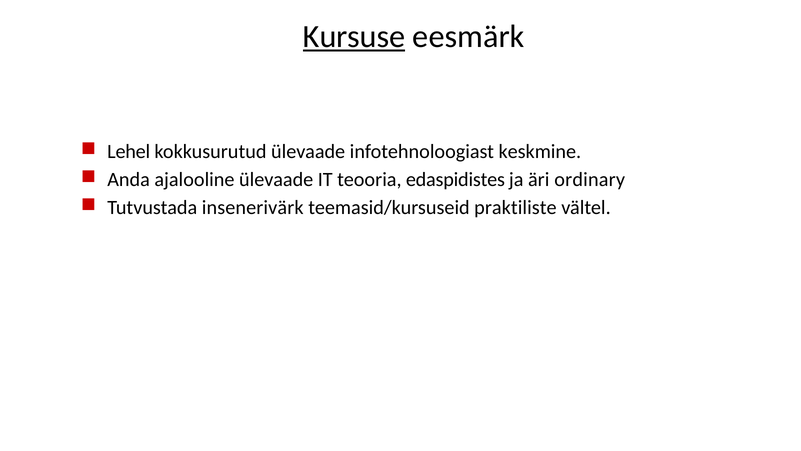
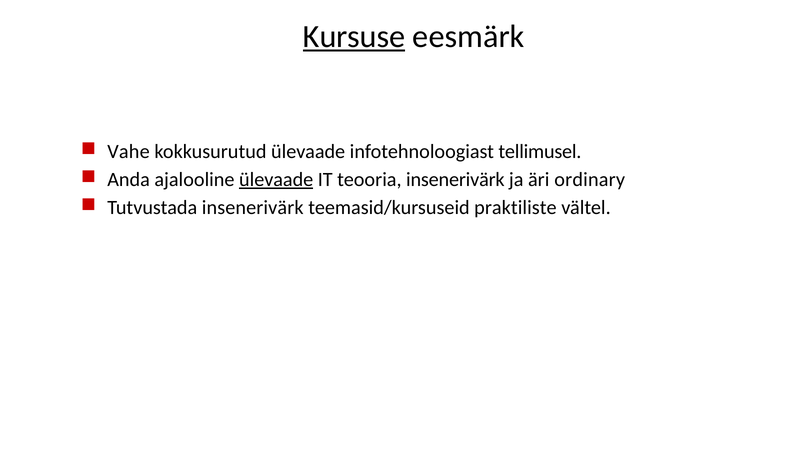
Lehel: Lehel -> Vahe (129, 151)
keskmine: keskmine -> tellimusel (540, 151)
ülevaade underline: none -> present (276, 179)
teooria edaspidistes: edaspidistes -> insenerivärk (455, 179)
